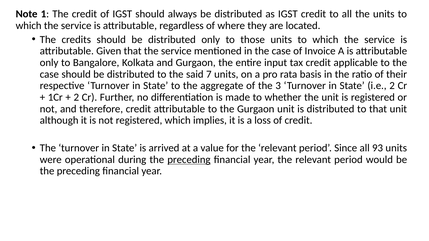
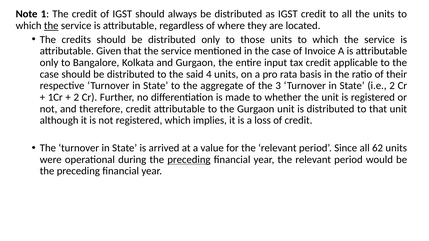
the underline: none -> present (51, 26)
7: 7 -> 4 (209, 74)
93: 93 -> 62 (378, 148)
